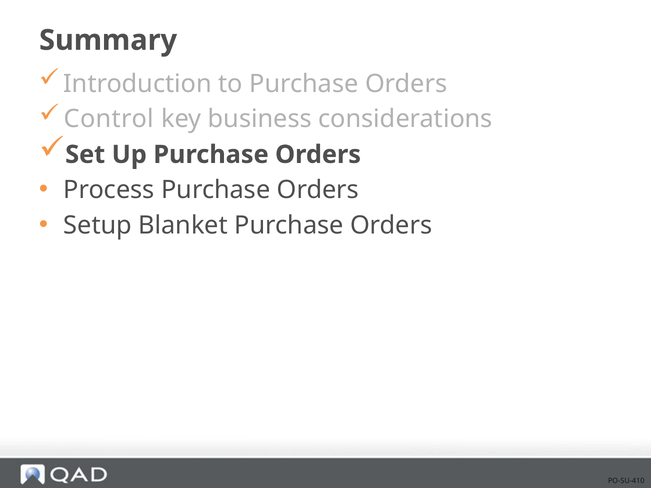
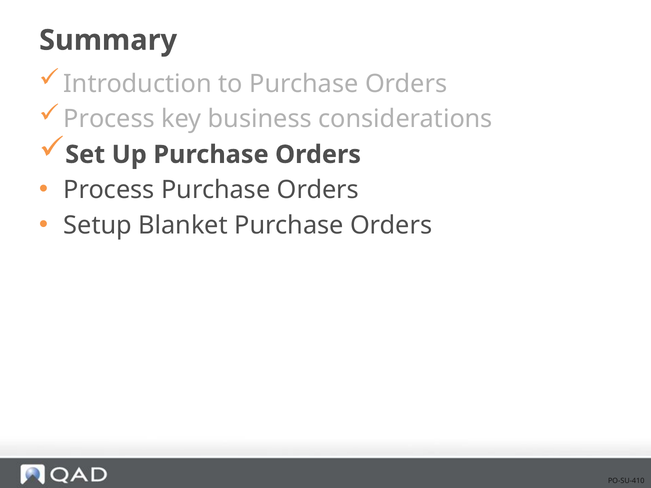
Control: Control -> Process (109, 119)
